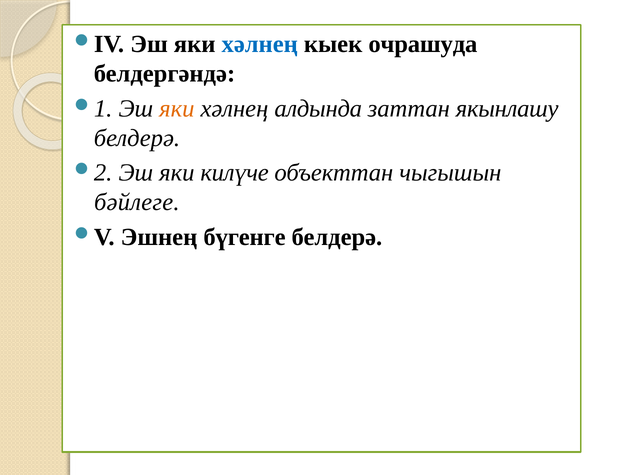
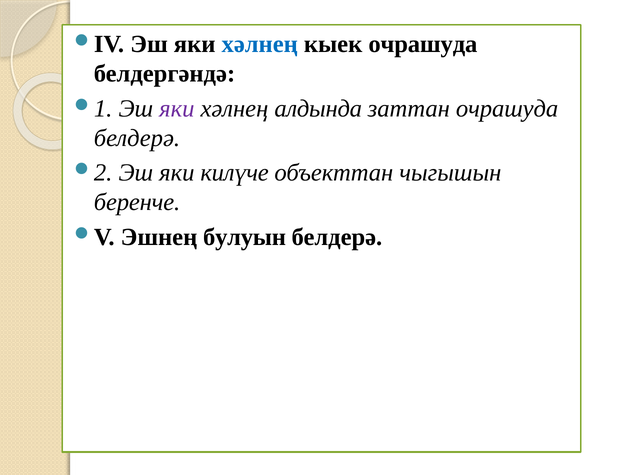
яки colour: orange -> purple (177, 109)
заттан якынлашу: якынлашу -> очрашуда (507, 109)
бәйлеге: бәйлеге -> беренче (137, 202)
бүгенге: бүгенге -> булуын (245, 237)
